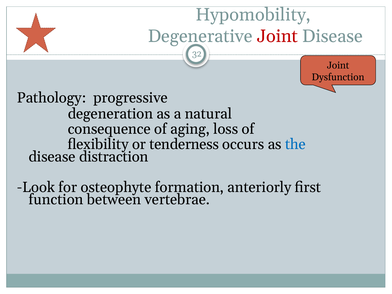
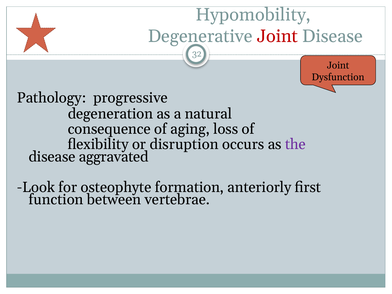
tenderness: tenderness -> disruption (184, 144)
the colour: blue -> purple (295, 144)
distraction: distraction -> aggravated (114, 157)
